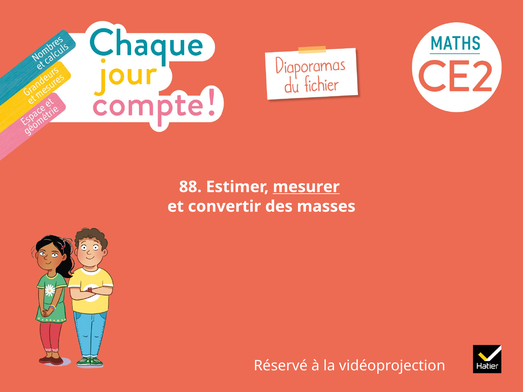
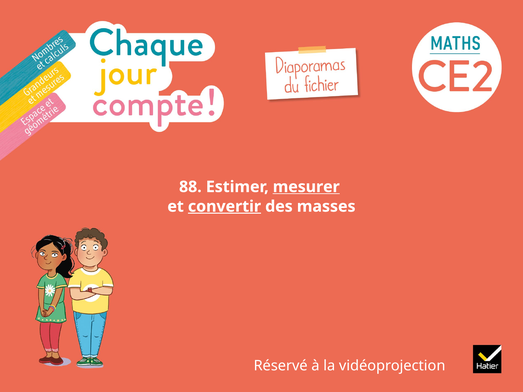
convertir underline: none -> present (224, 207)
